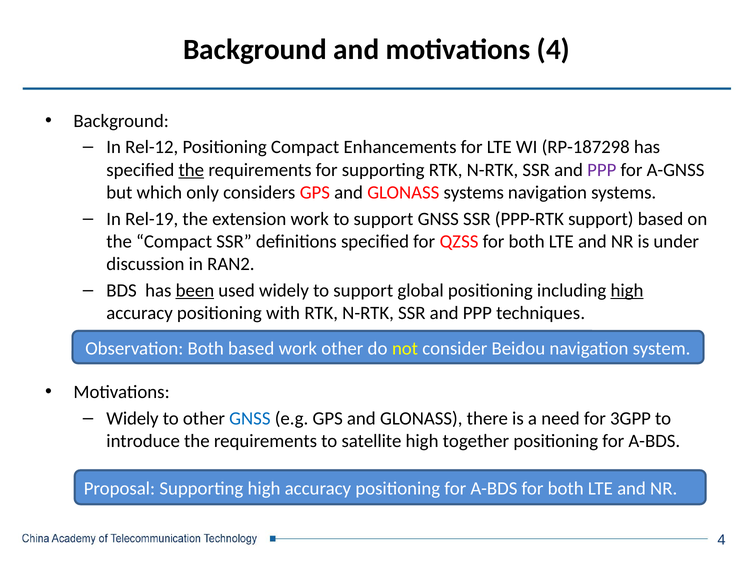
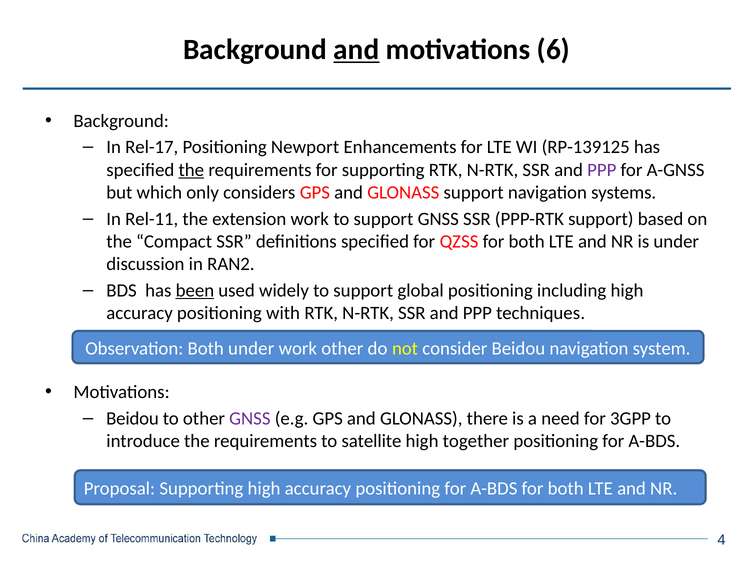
and underline: none -> present (356, 50)
motivations 4: 4 -> 6 (553, 50)
Rel-12: Rel-12 -> Rel-17 (152, 147)
Positioning Compact: Compact -> Newport (305, 147)
RP-187298: RP-187298 -> RP-139125 (586, 147)
GLONASS systems: systems -> support (474, 192)
Rel-19: Rel-19 -> Rel-11 (152, 219)
high underline: present -> none (627, 290)
Both based: based -> under (251, 348)
Widely: Widely -> Beidou (132, 418)
GNSS colour: blue -> purple (250, 418)
